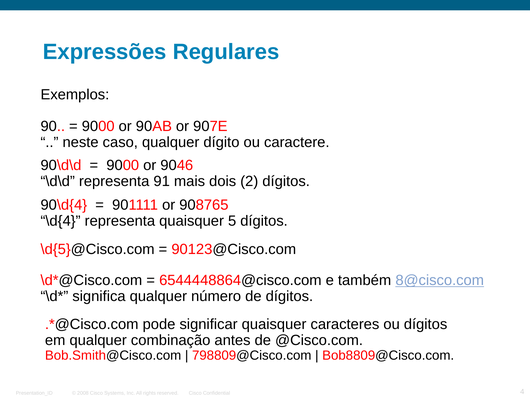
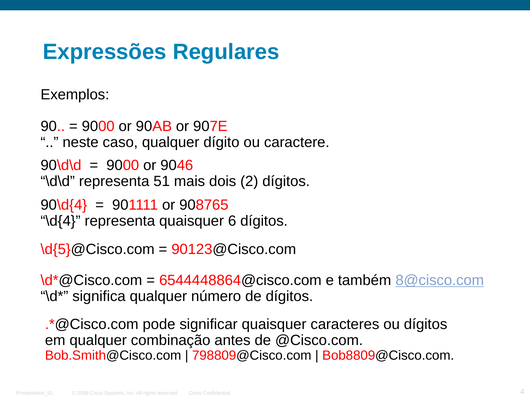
91: 91 -> 51 (162, 181)
5: 5 -> 6 (232, 221)
